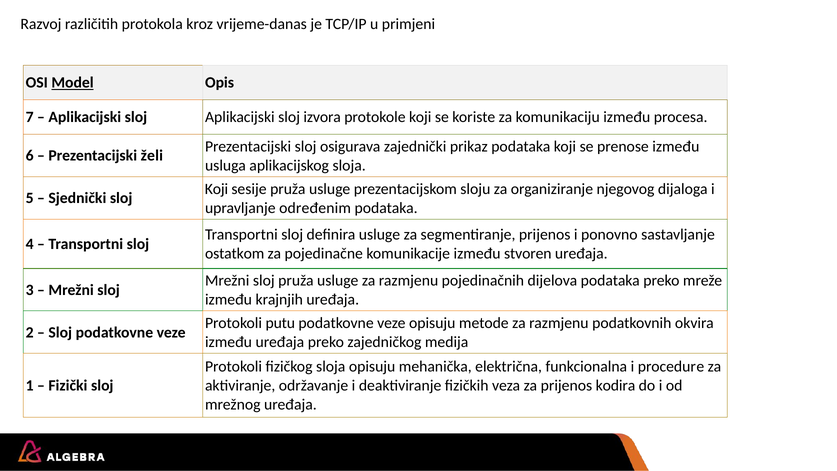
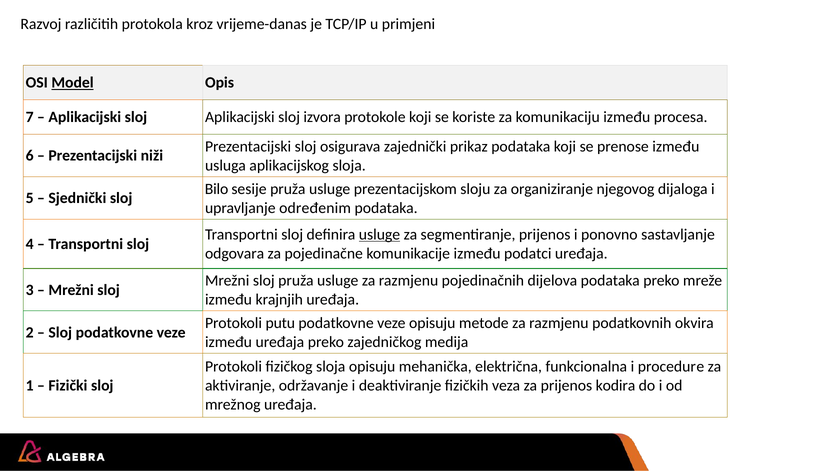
želi: želi -> niži (152, 156)
Koji: Koji -> Bilo (217, 189)
usluge underline: none -> present (379, 234)
ostatkom: ostatkom -> odgovara (235, 254)
stvoren: stvoren -> podatci (528, 254)
